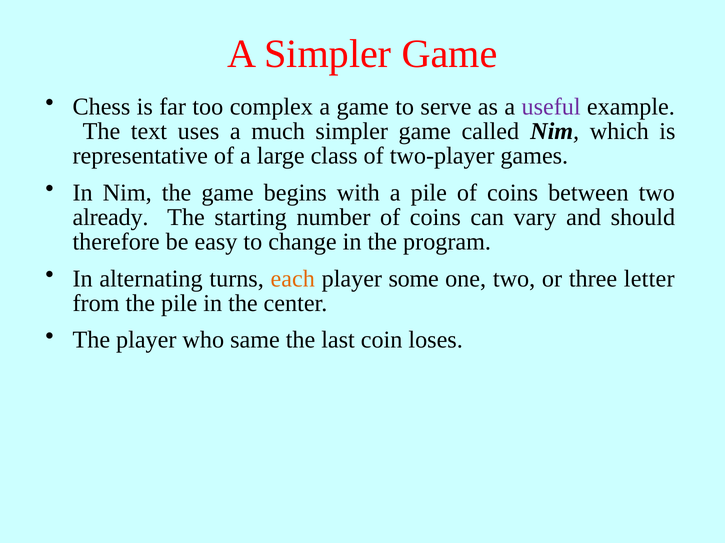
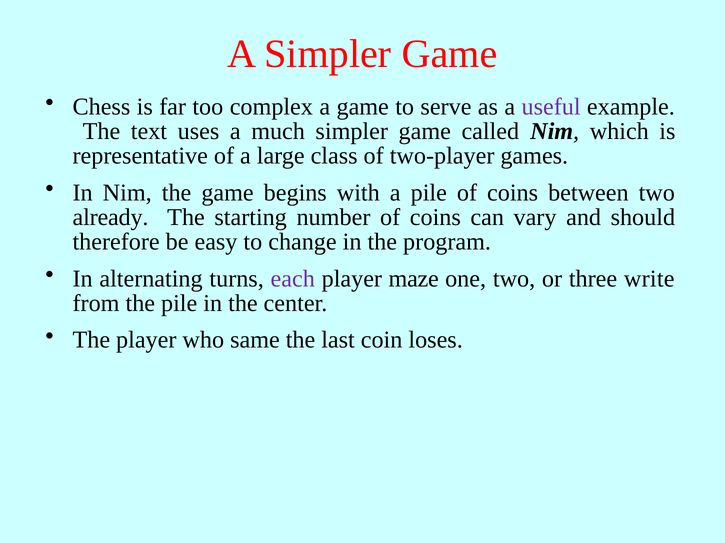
each colour: orange -> purple (293, 279)
some: some -> maze (414, 279)
letter: letter -> write (649, 279)
